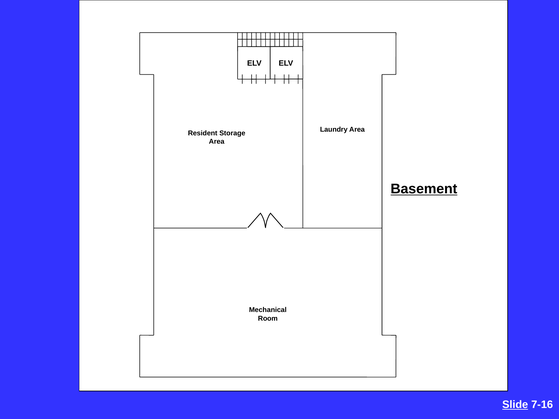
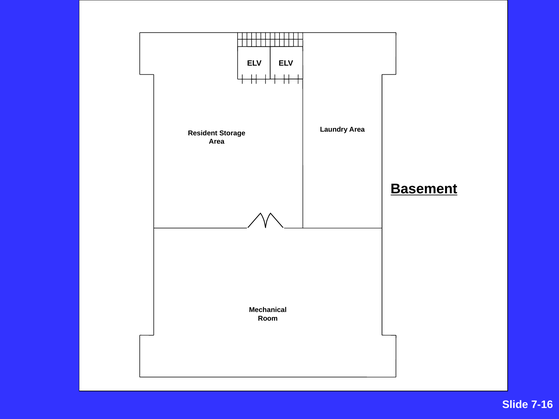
Slide underline: present -> none (515, 405)
